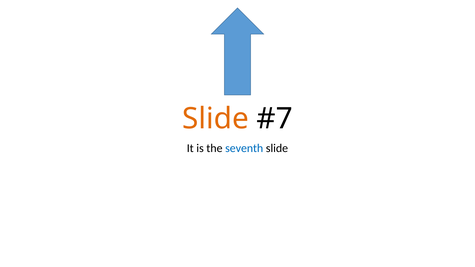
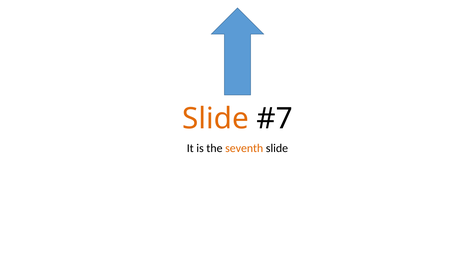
seventh colour: blue -> orange (244, 148)
